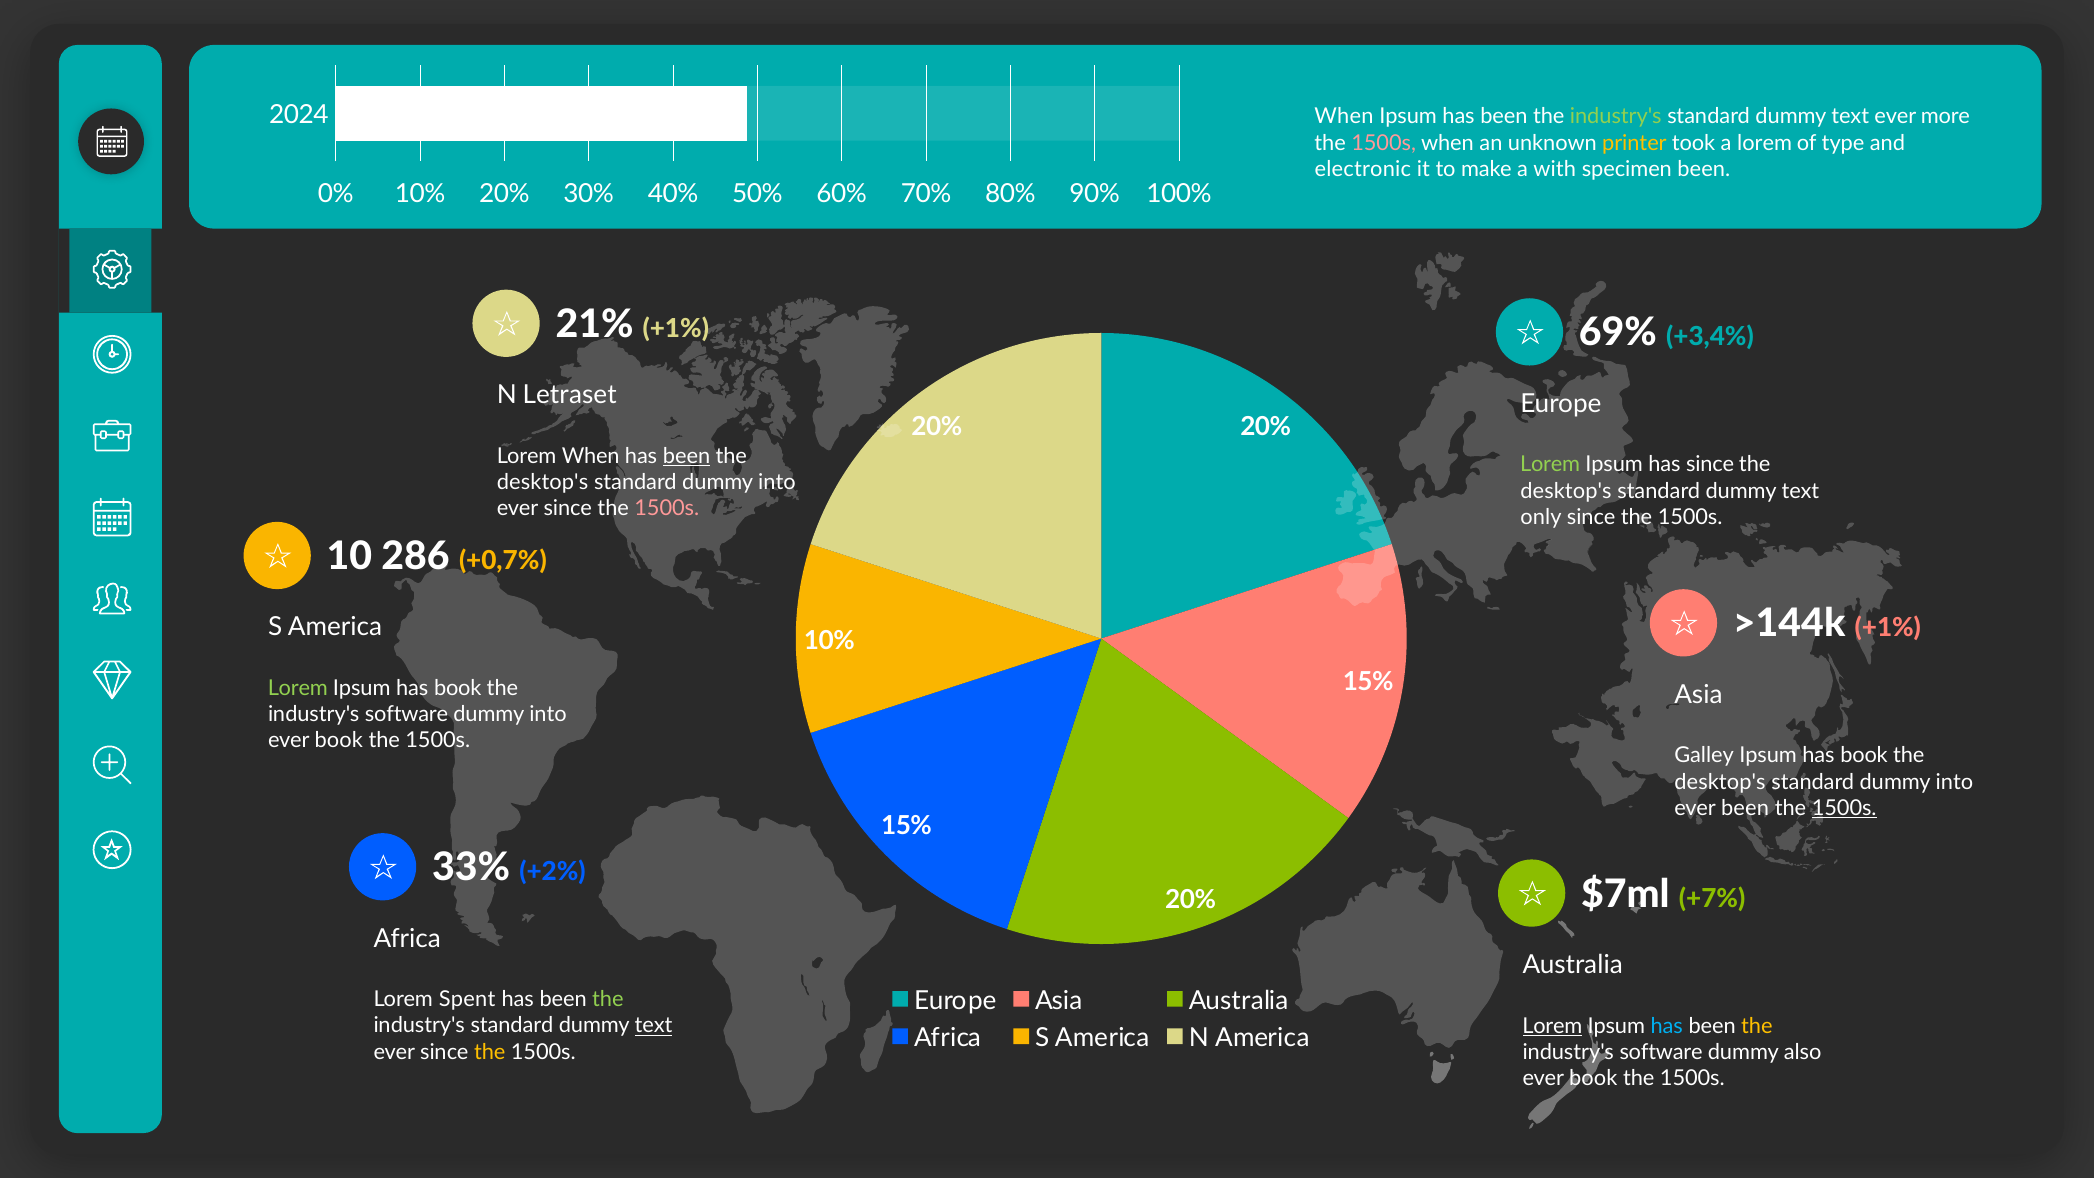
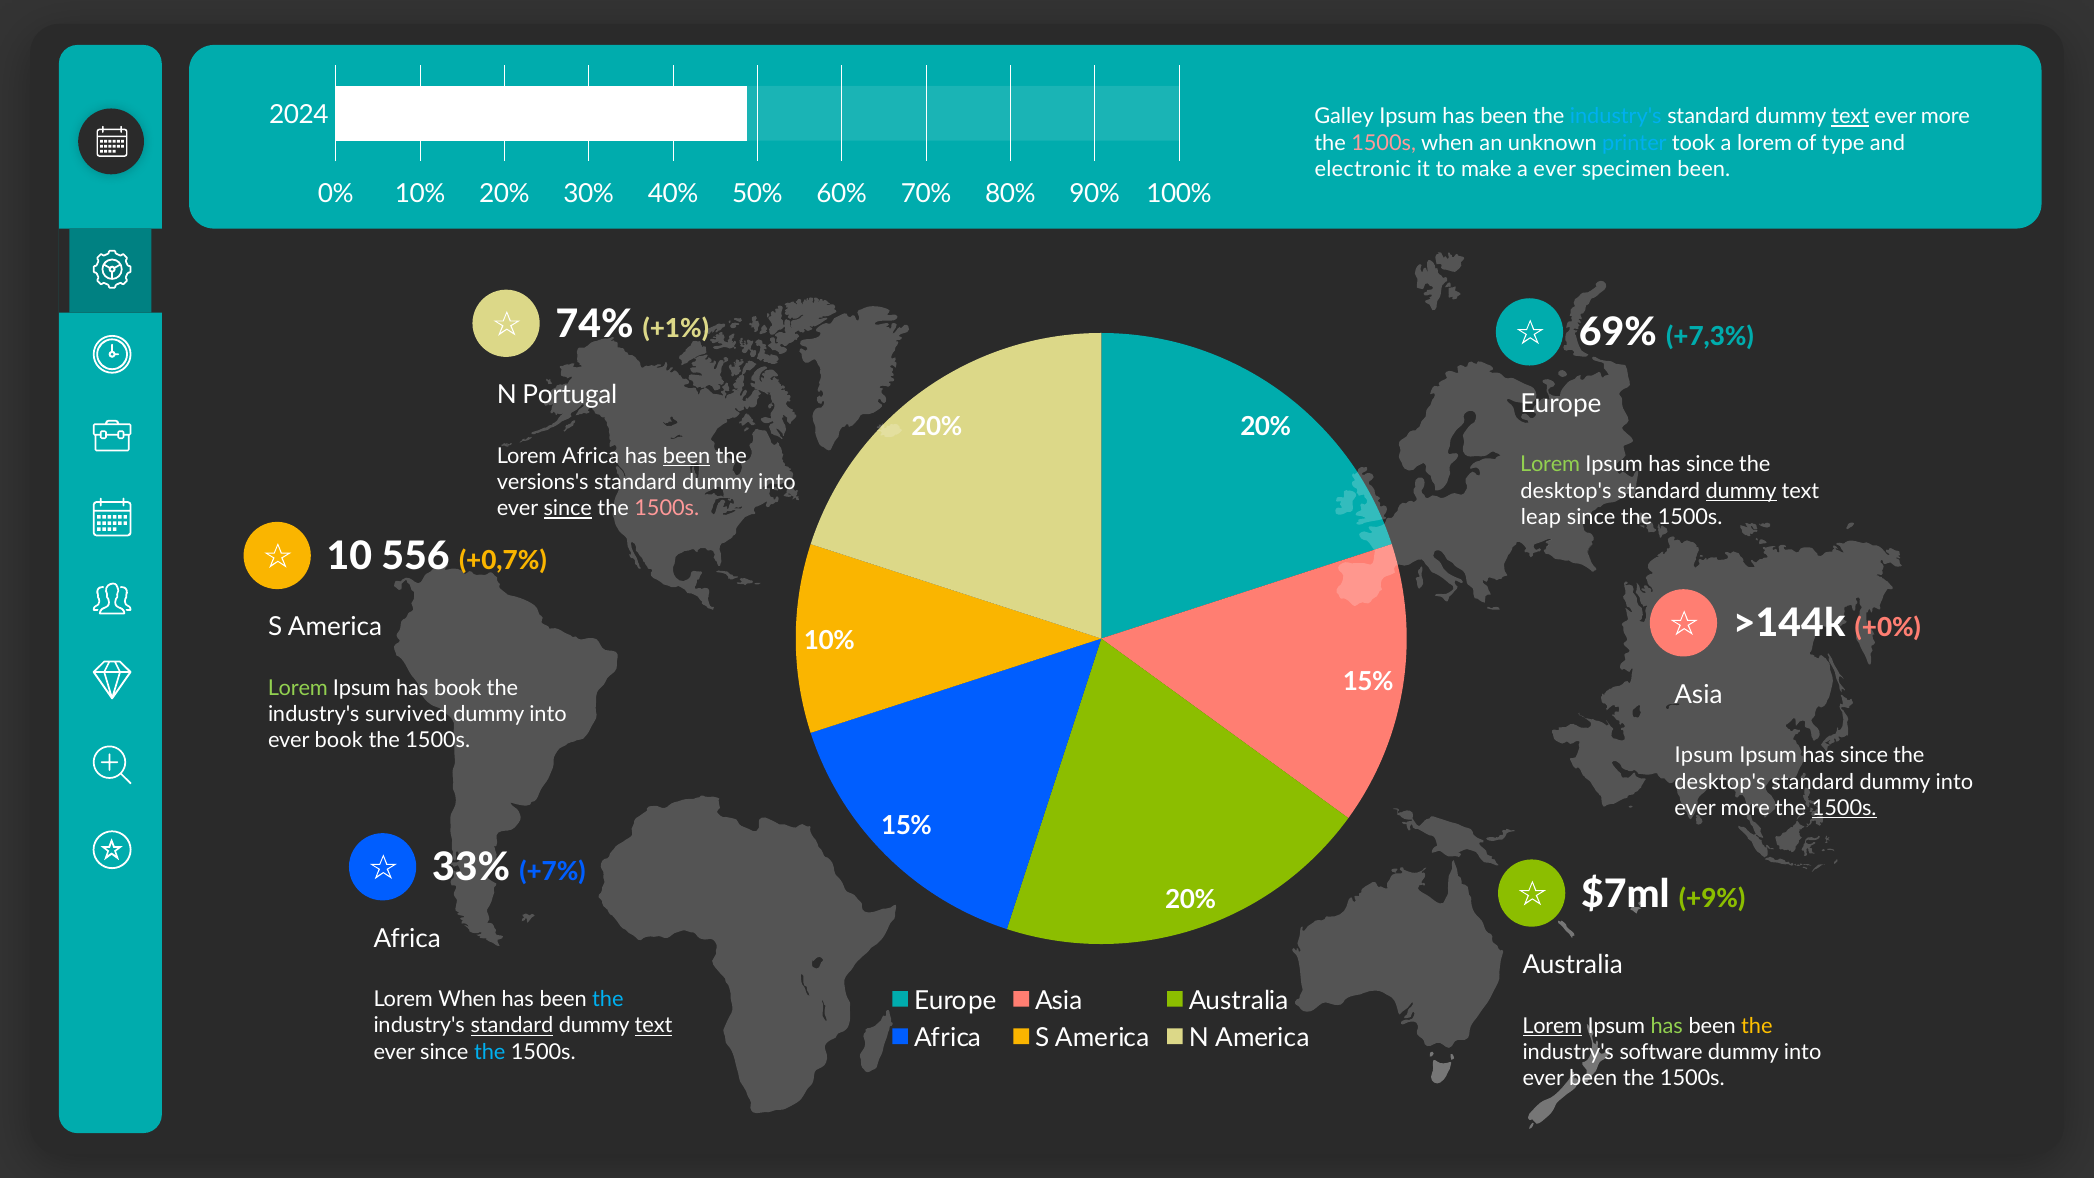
When: When -> Galley (1344, 117)
industry's colour: light green -> light blue (1616, 117)
text underline: none -> present (1850, 117)
printer colour: yellow -> light blue (1634, 143)
a with: with -> ever (1555, 169)
21%: 21% -> 74% (595, 324)
+3,4%: +3,4% -> +7,3% (1710, 337)
Letraset: Letraset -> Portugal (570, 395)
Lorem When: When -> Africa (591, 456)
desktop's: desktop's -> versions's (543, 482)
dummy underline: none -> present (1741, 491)
since underline: none -> present (568, 509)
only: only -> leap (1541, 517)
286: 286 -> 556 (415, 556)
>144k +1%: +1% -> +0% (1888, 628)
software: software -> survived (406, 714)
Galley: Galley -> Ipsum (1704, 756)
book: book -> since (1864, 756)
been: been -> more (1745, 808)
+2%: +2% -> +7% (552, 872)
+7%: +7% -> +9% (1712, 898)
Lorem Spent: Spent -> When (467, 999)
the colour: light green -> light blue (608, 999)
standard underline: none -> present (512, 1026)
has colour: light blue -> light green (1667, 1026)
the colour: yellow -> light blue (490, 1052)
also: also -> into (1803, 1052)
book: book -> been (1593, 1078)
